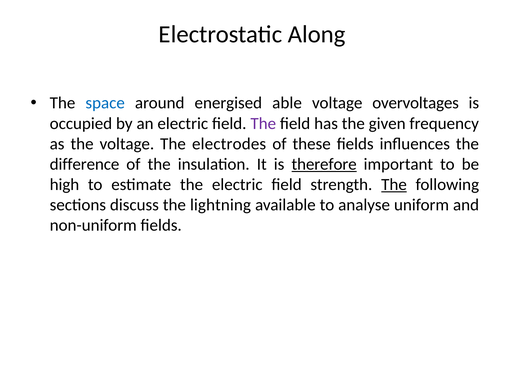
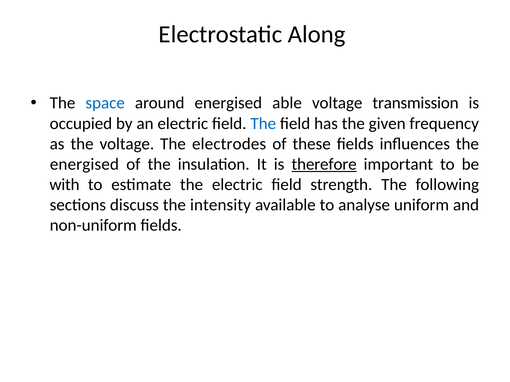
overvoltages: overvoltages -> transmission (416, 103)
The colour: purple -> blue (263, 124)
difference: difference -> energised (84, 164)
high: high -> with (64, 185)
The underline: present -> none (394, 185)
lightning: lightning -> intensity (220, 205)
